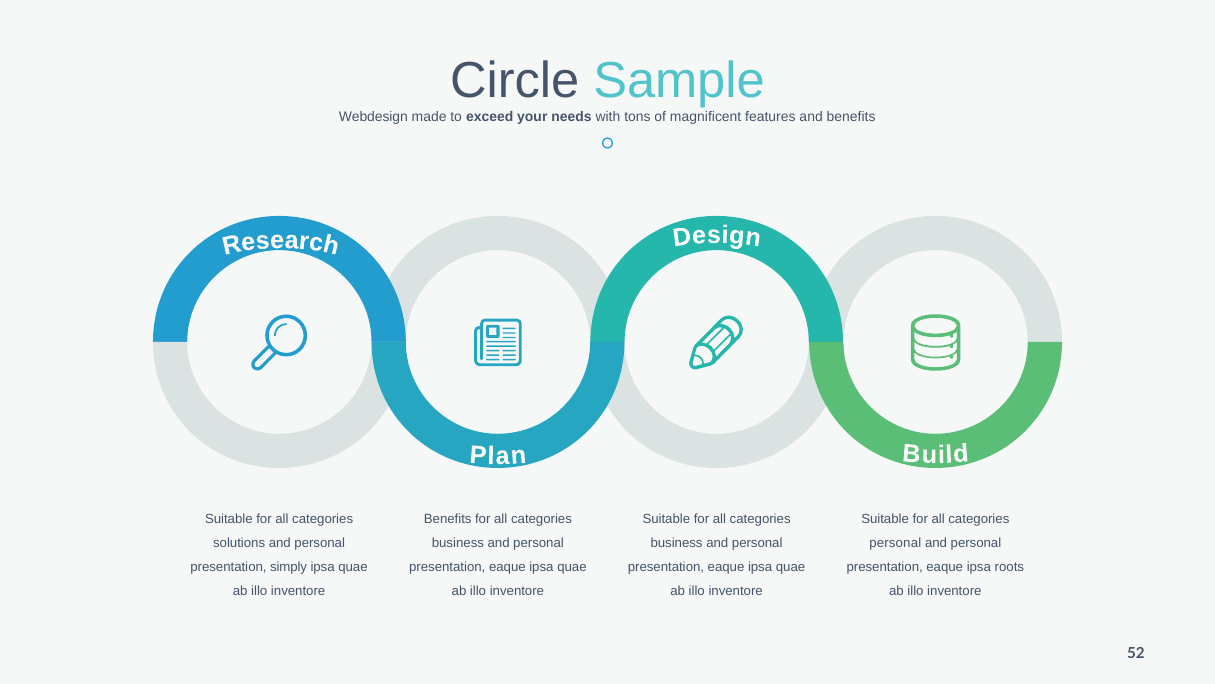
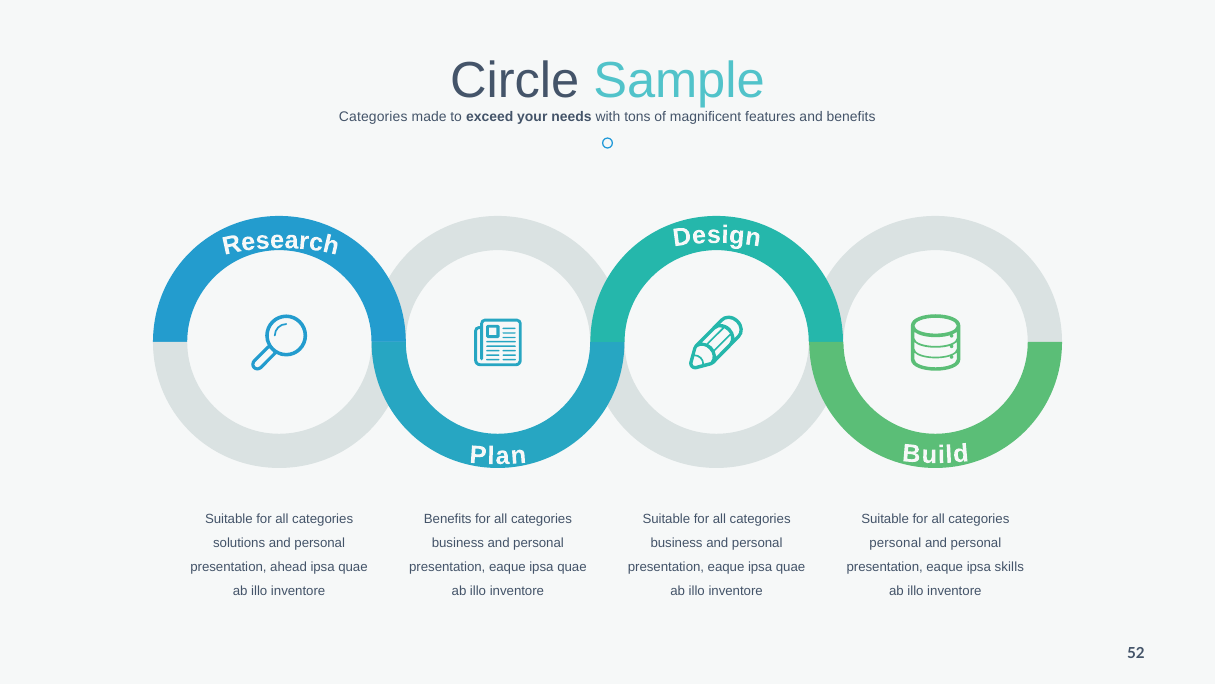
Webdesign: Webdesign -> Categories (373, 117)
simply: simply -> ahead (289, 566)
roots: roots -> skills (1009, 566)
